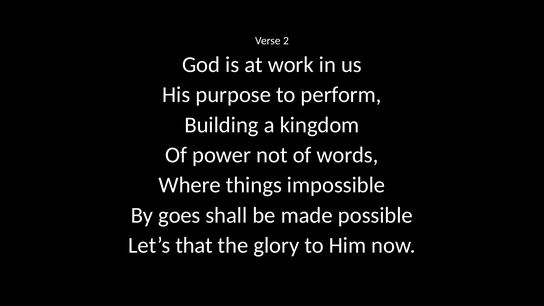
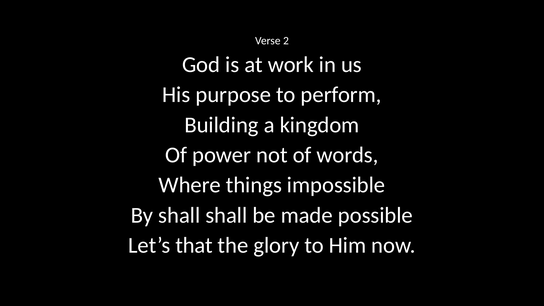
By goes: goes -> shall (179, 215)
